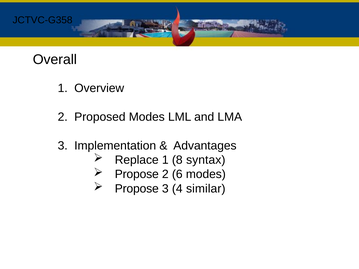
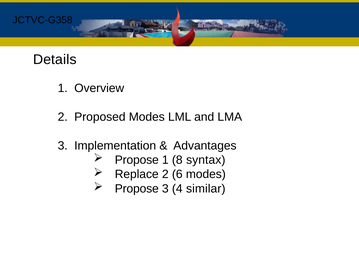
Overall: Overall -> Details (55, 59)
Replace: Replace -> Propose (137, 160)
Propose: Propose -> Replace (137, 174)
